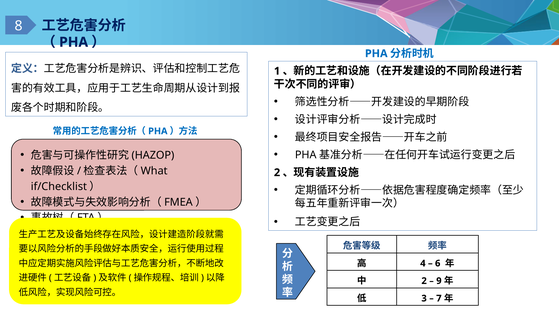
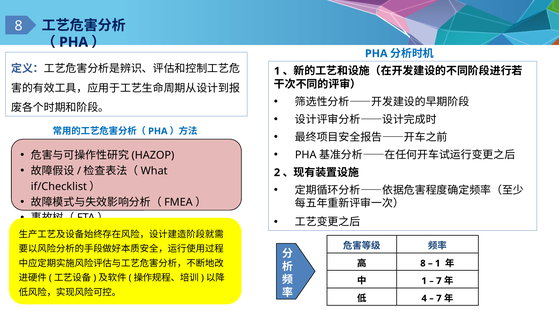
4: 4 -> 8 (423, 264)
6: 6 -> 1 (438, 264)
2: 2 -> 1 (424, 281)
9: 9 -> 7 (439, 281)
3: 3 -> 4 (424, 299)
